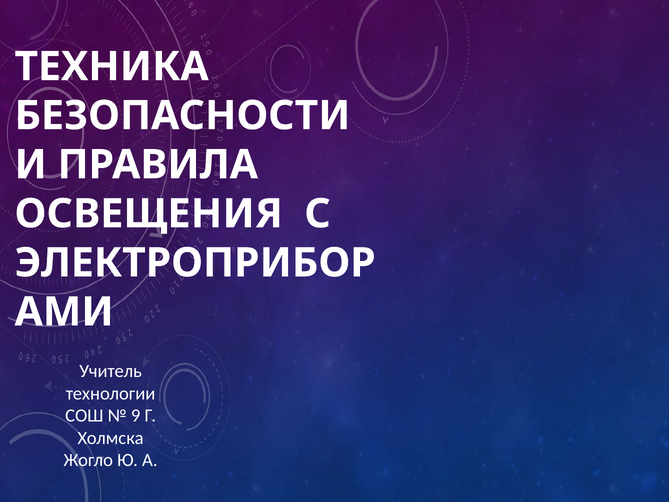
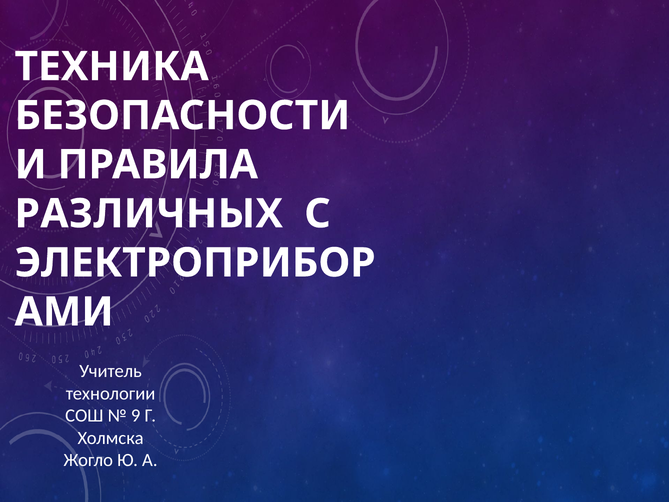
ОСВЕЩЕНИЯ: ОСВЕЩЕНИЯ -> РАЗЛИЧНЫХ (149, 214)
